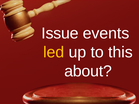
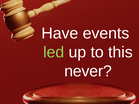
Issue: Issue -> Have (60, 33)
led colour: yellow -> light green (54, 52)
about: about -> never (88, 71)
